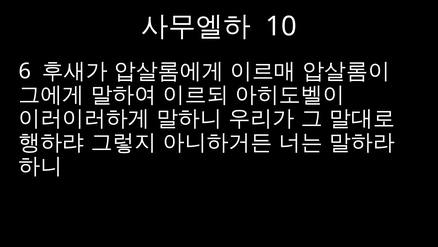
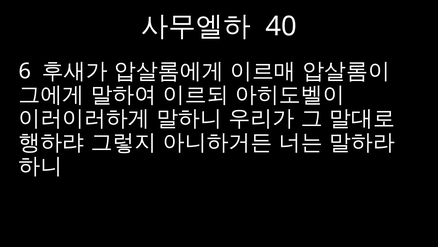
10: 10 -> 40 (281, 26)
